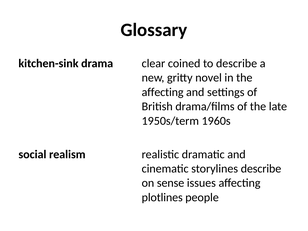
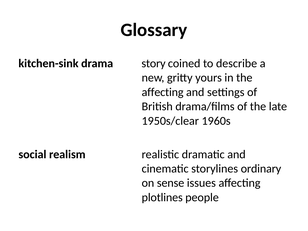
clear: clear -> story (153, 63)
novel: novel -> yours (209, 78)
1950s/term: 1950s/term -> 1950s/clear (170, 121)
storylines describe: describe -> ordinary (261, 169)
